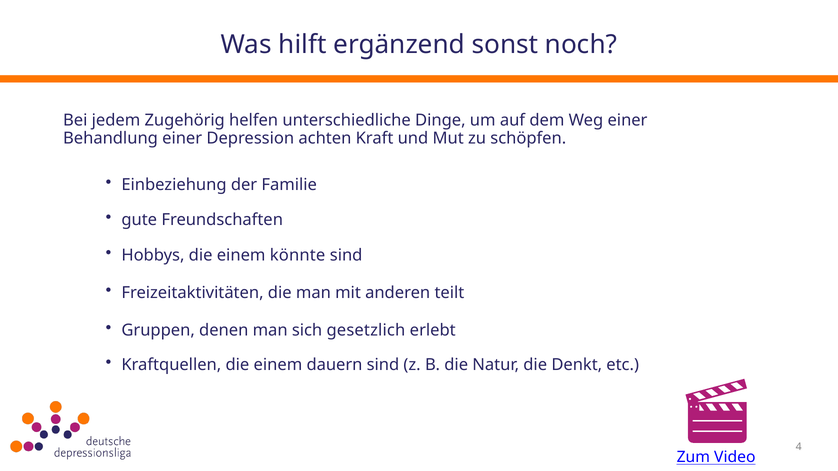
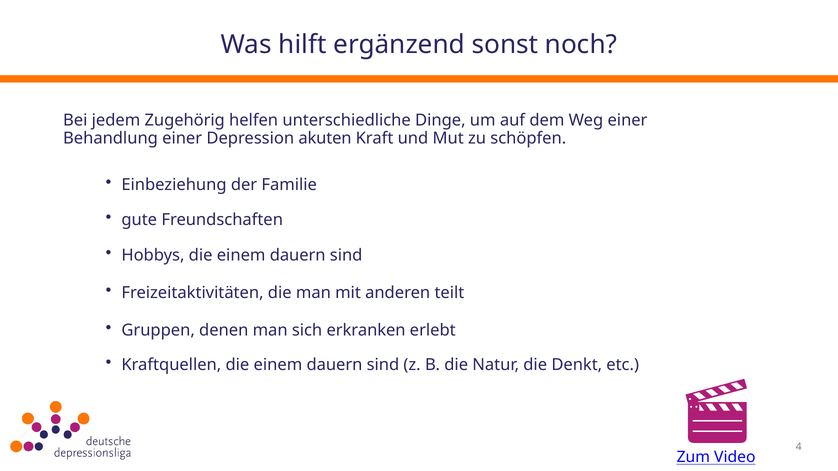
achten: achten -> akuten (325, 138)
Hobbys die einem könnte: könnte -> dauern (298, 255)
gesetzlich: gesetzlich -> erkranken (366, 330)
